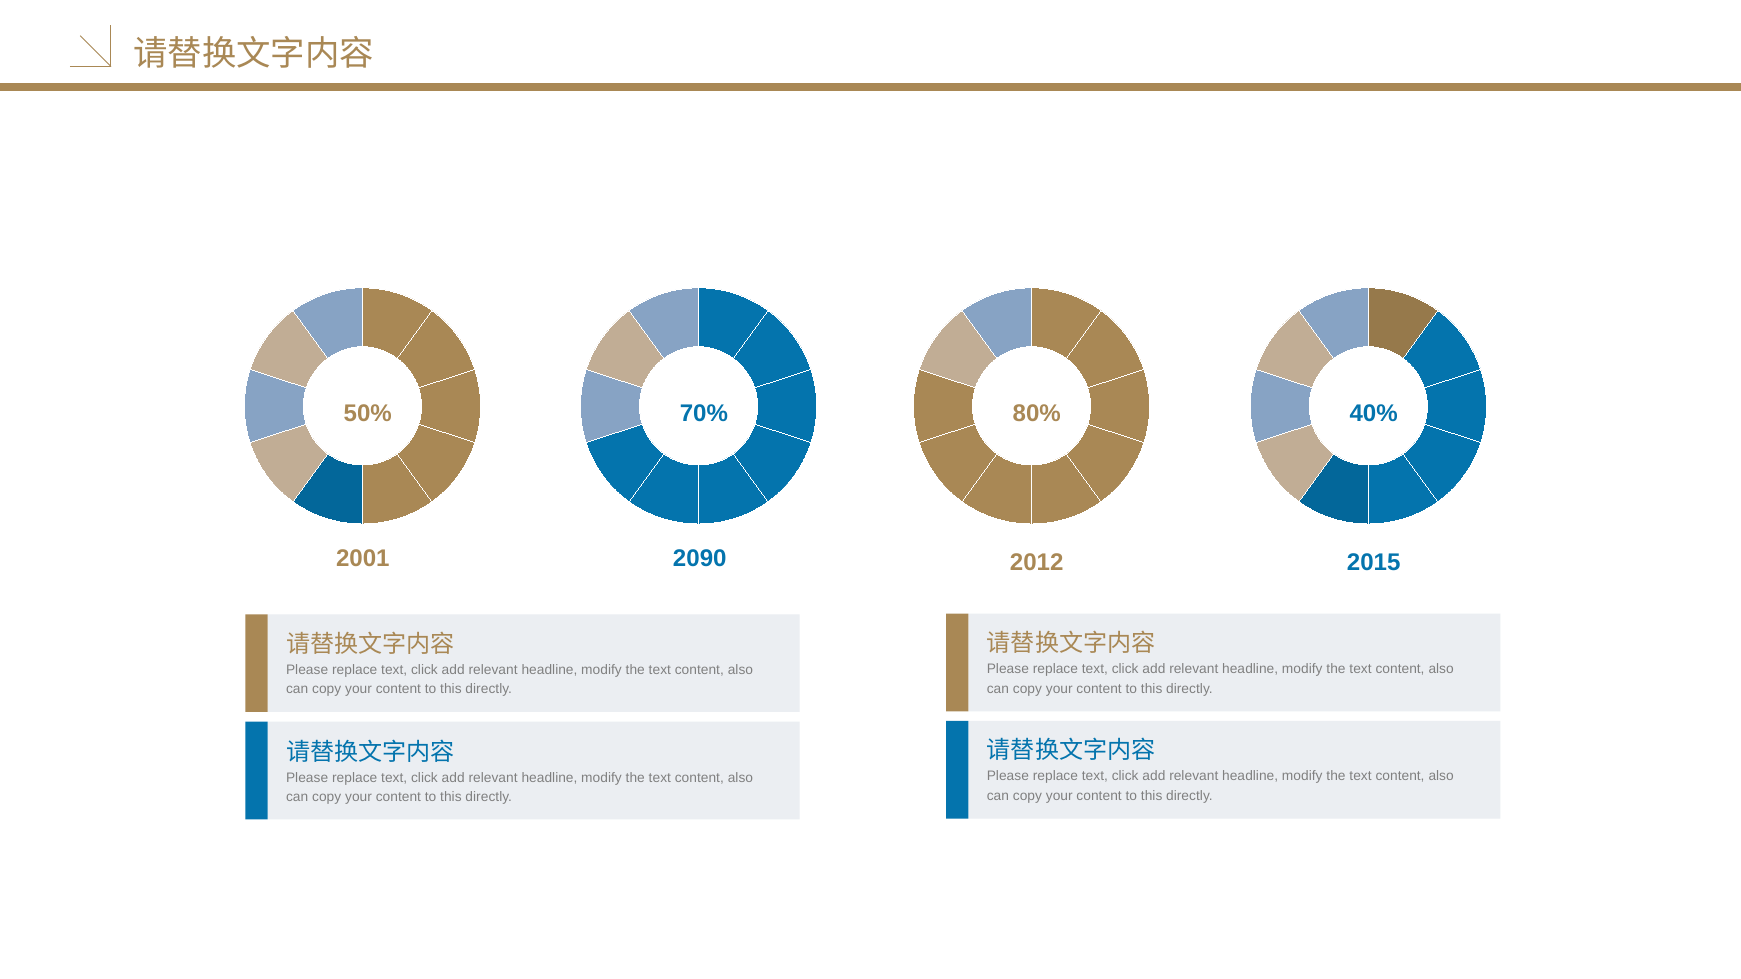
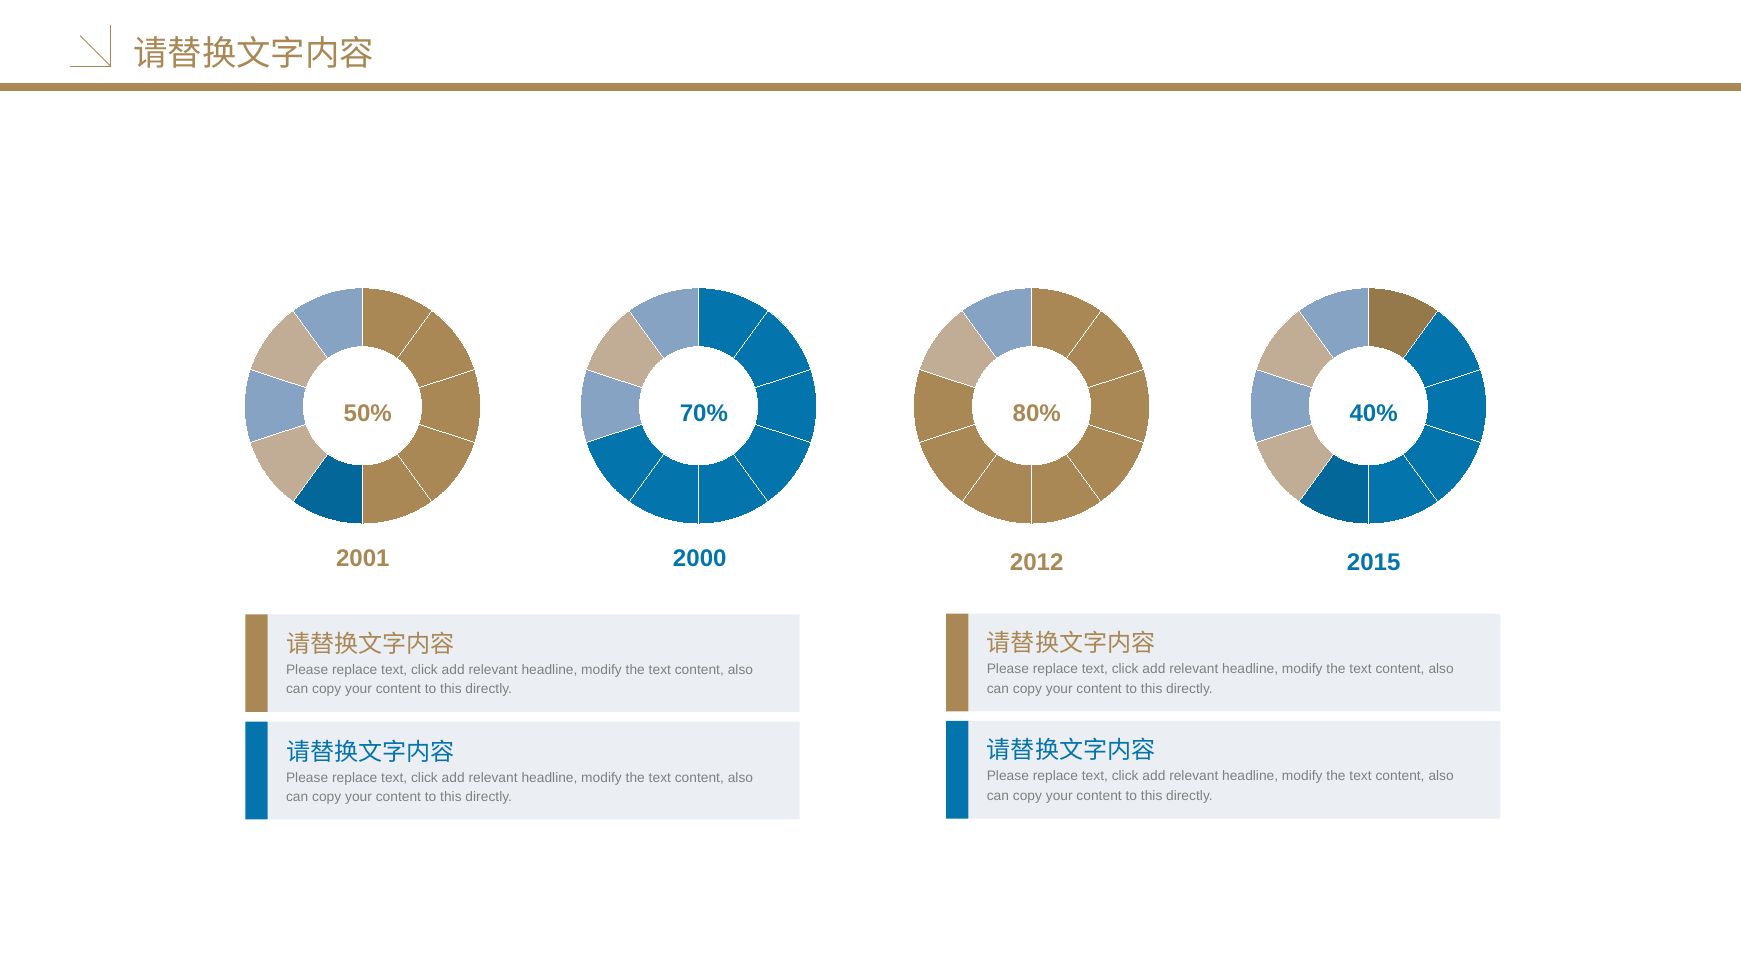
2090: 2090 -> 2000 (700, 558)
